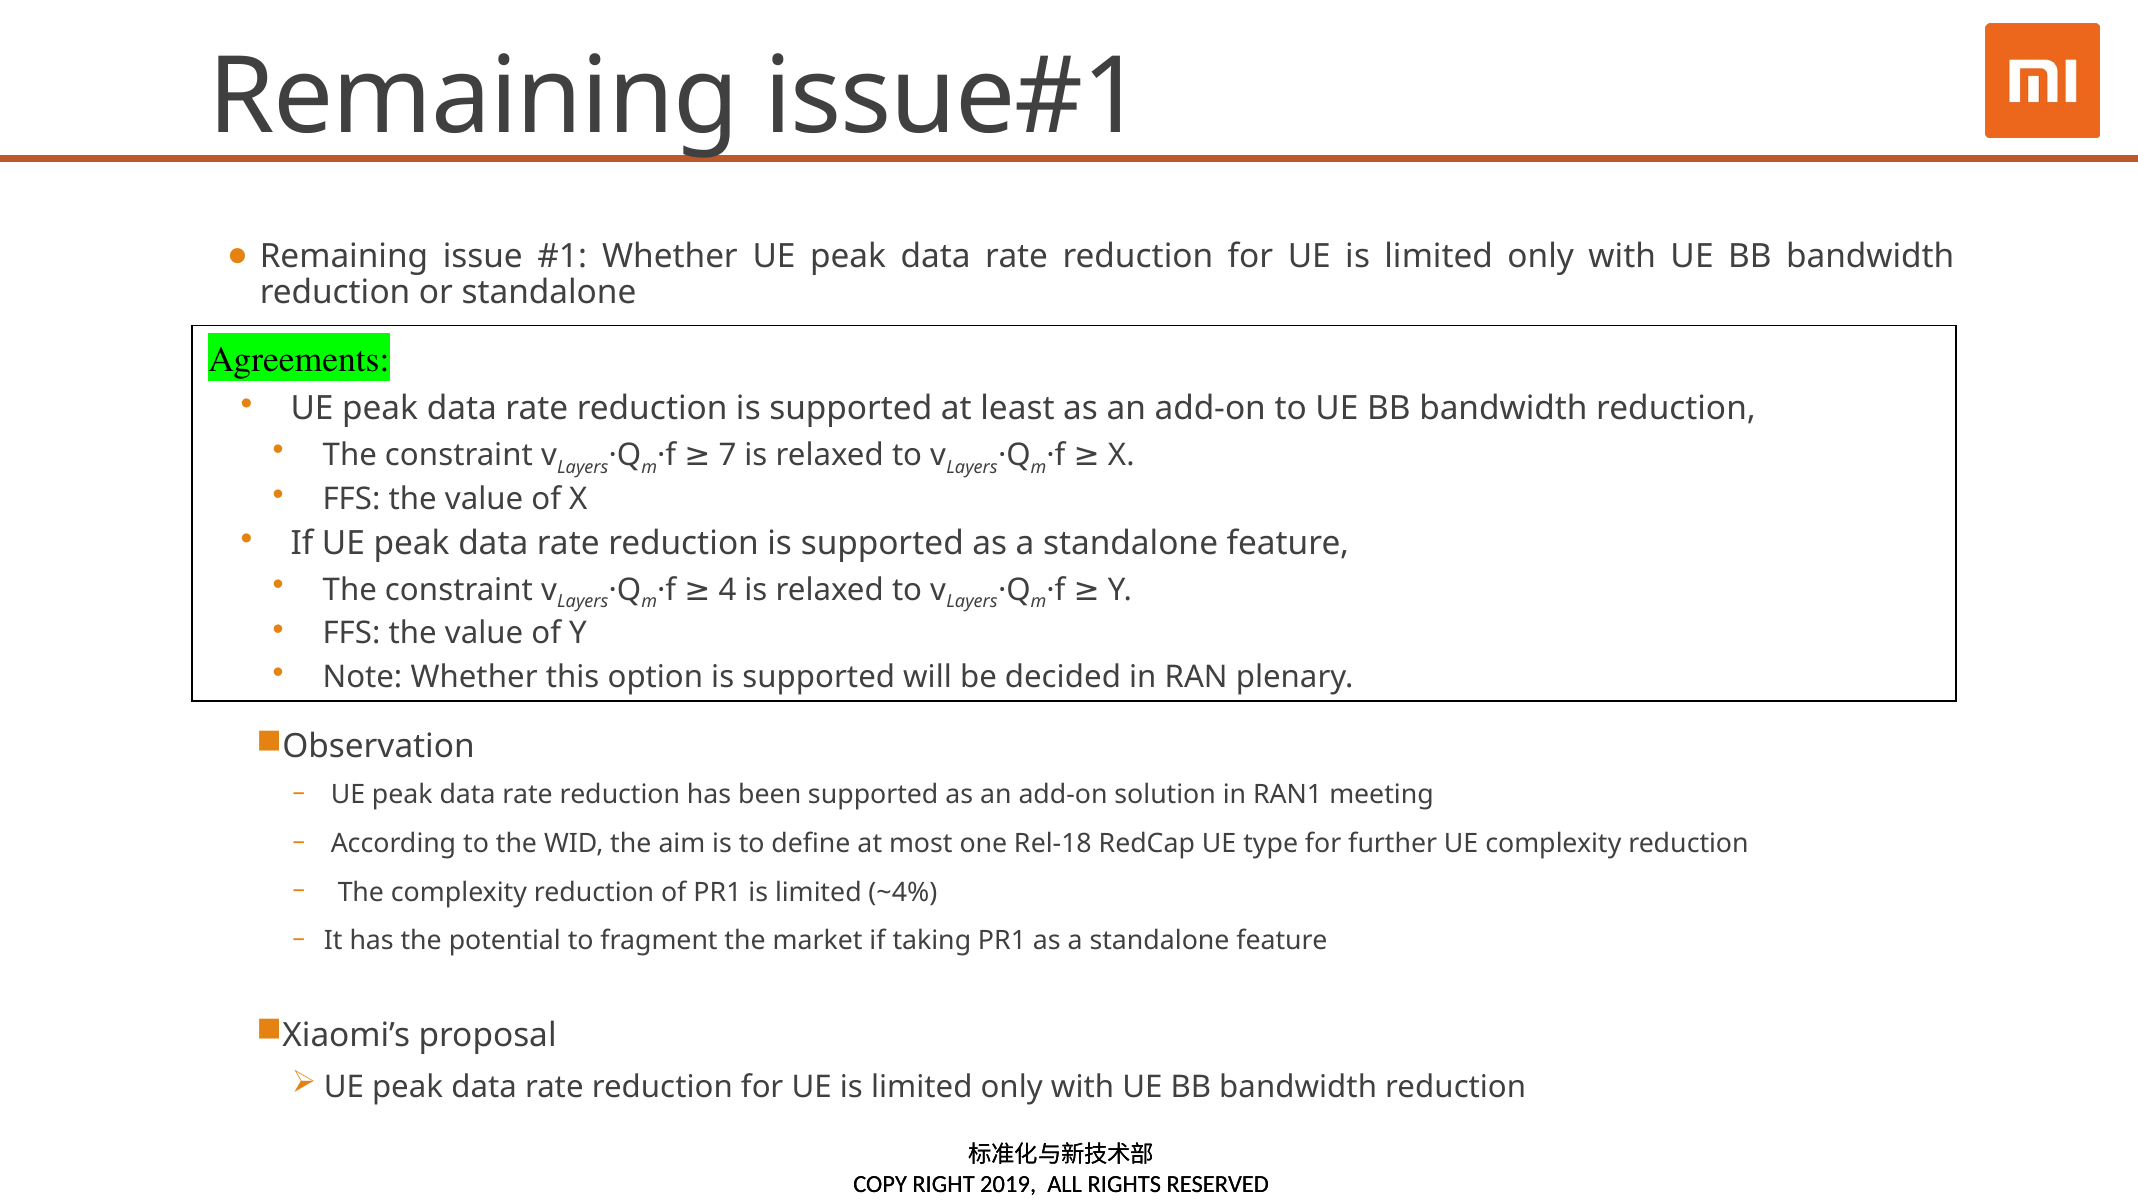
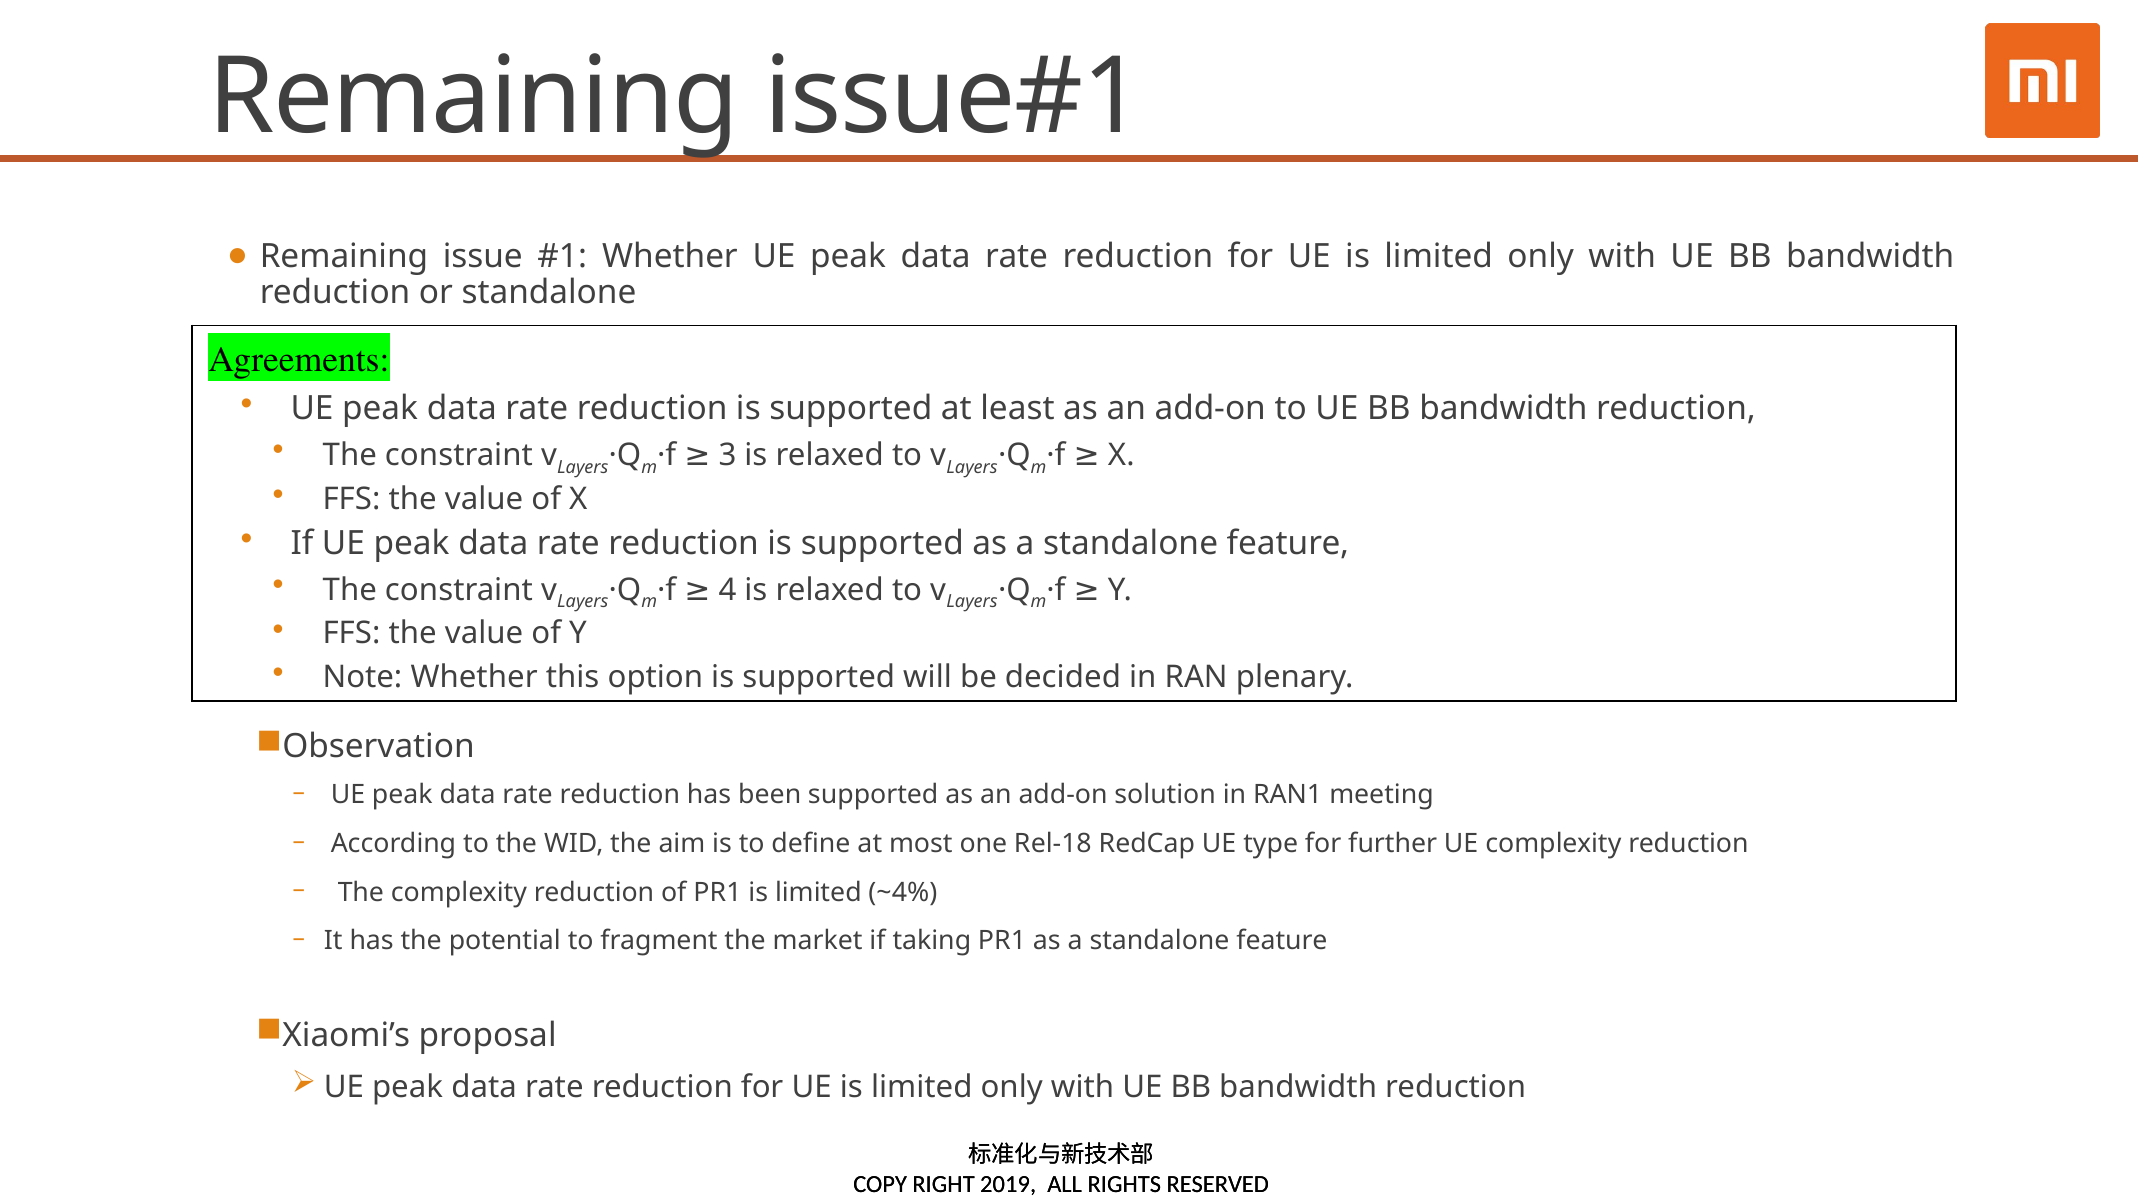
7: 7 -> 3 (727, 455)
